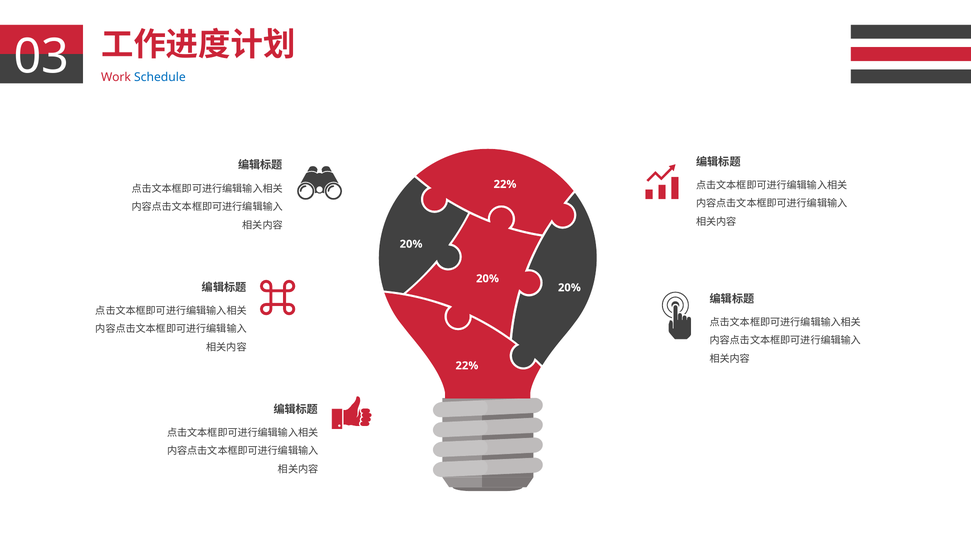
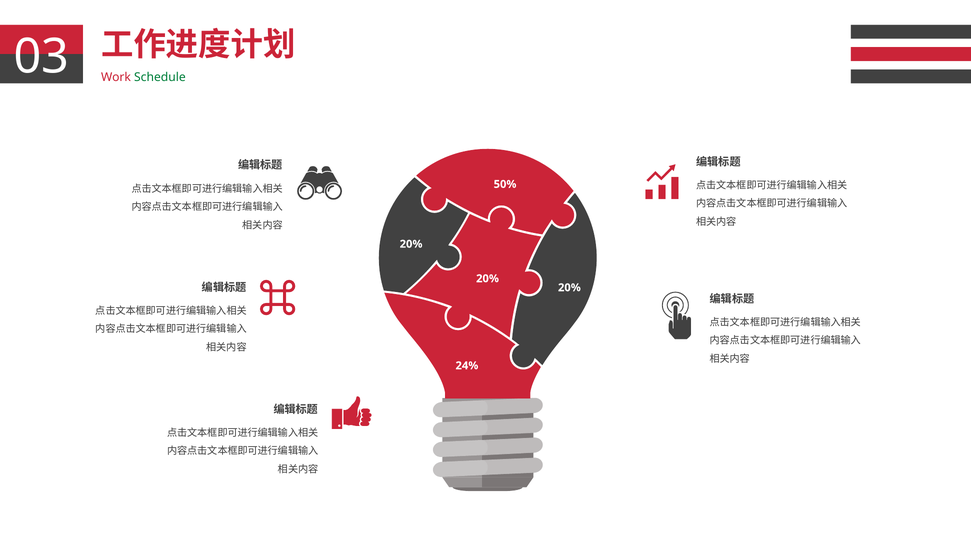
Schedule colour: blue -> green (160, 77)
22%: 22% -> 50% (505, 184)
22%: 22% -> 24% (467, 366)
